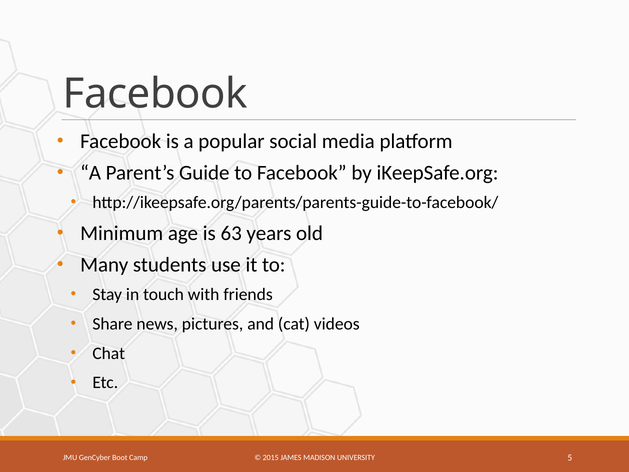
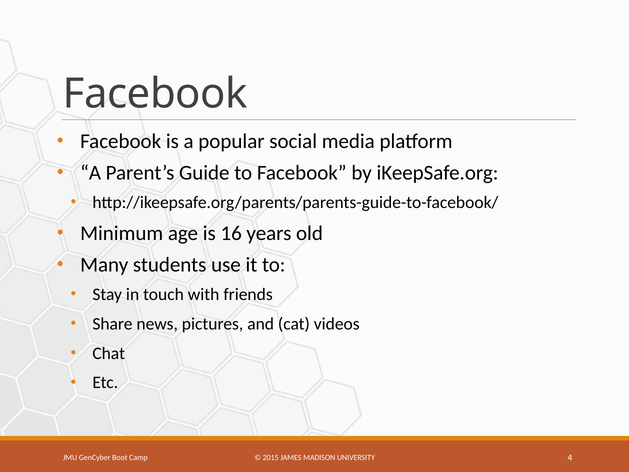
63: 63 -> 16 (231, 233)
5: 5 -> 4 (570, 457)
